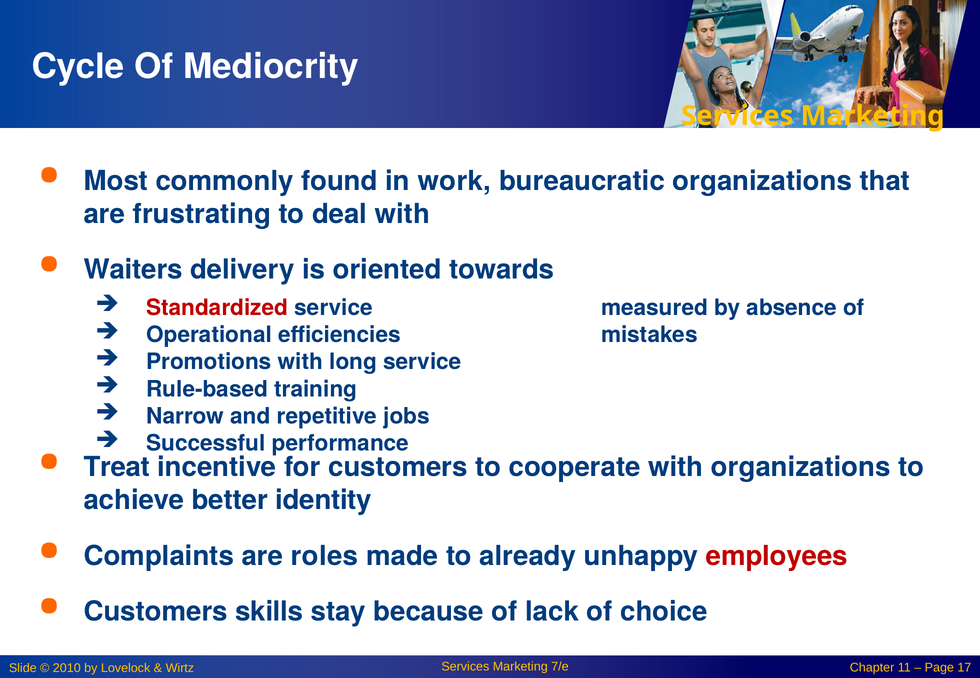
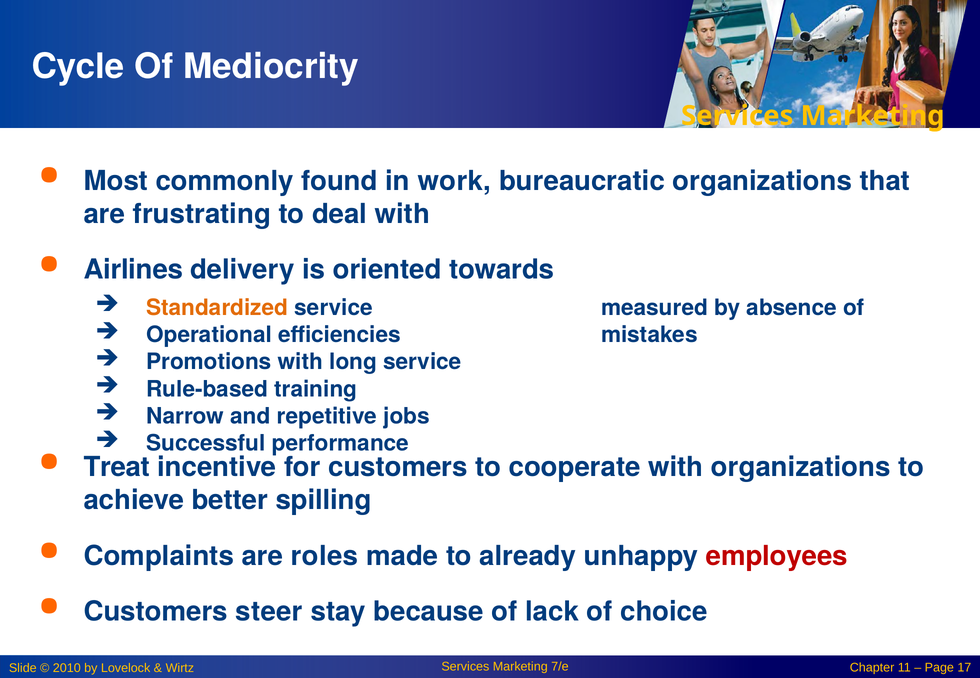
Waiters: Waiters -> Airlines (133, 270)
Standardized colour: red -> orange (217, 308)
identity: identity -> spilling (324, 501)
skills: skills -> steer (269, 612)
